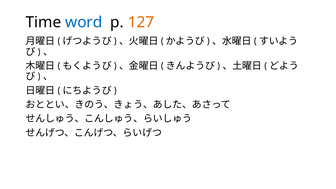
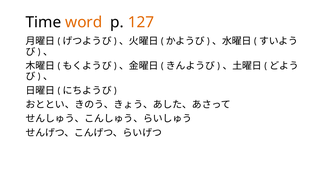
word colour: blue -> orange (84, 22)
